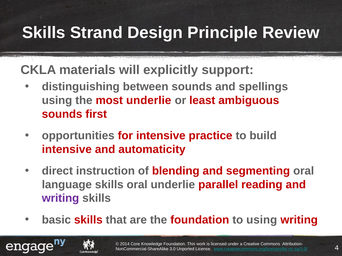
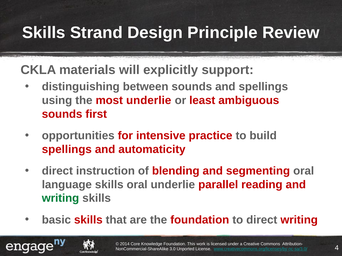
intensive: intensive -> spellings (67, 150)
writing colour: purple -> green (60, 199)
to using: using -> direct (262, 220)
